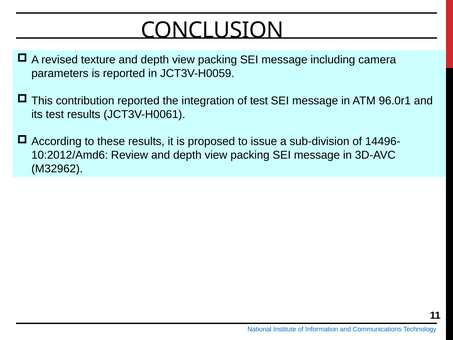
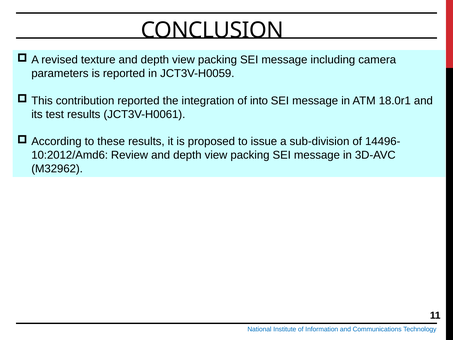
of test: test -> into (259, 101)
96.0r1: 96.0r1 -> 18.0r1 (395, 101)
